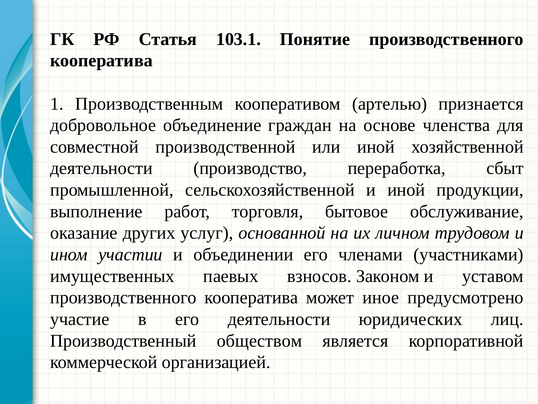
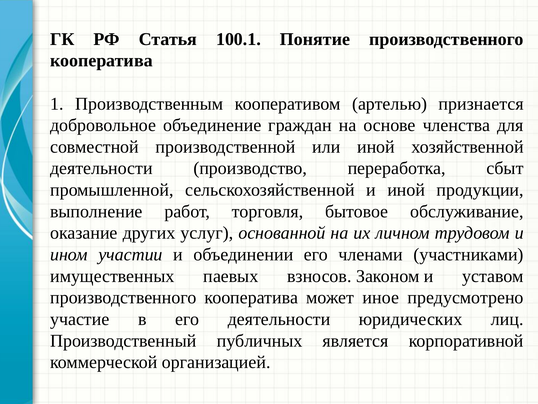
103.1: 103.1 -> 100.1 (238, 39)
обществом: обществом -> публичных (260, 340)
